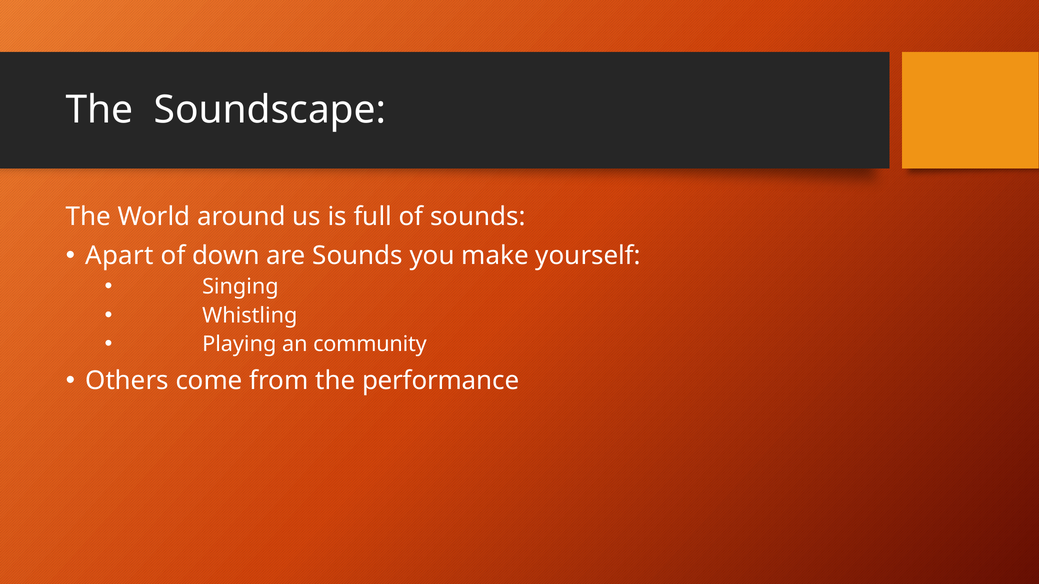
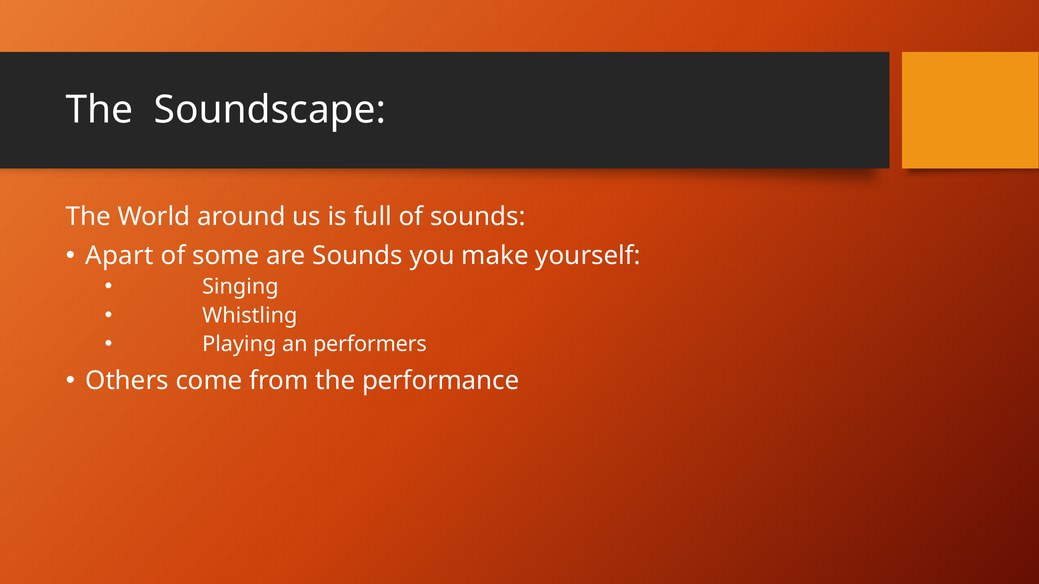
down: down -> some (226, 256)
community: community -> performers (370, 344)
